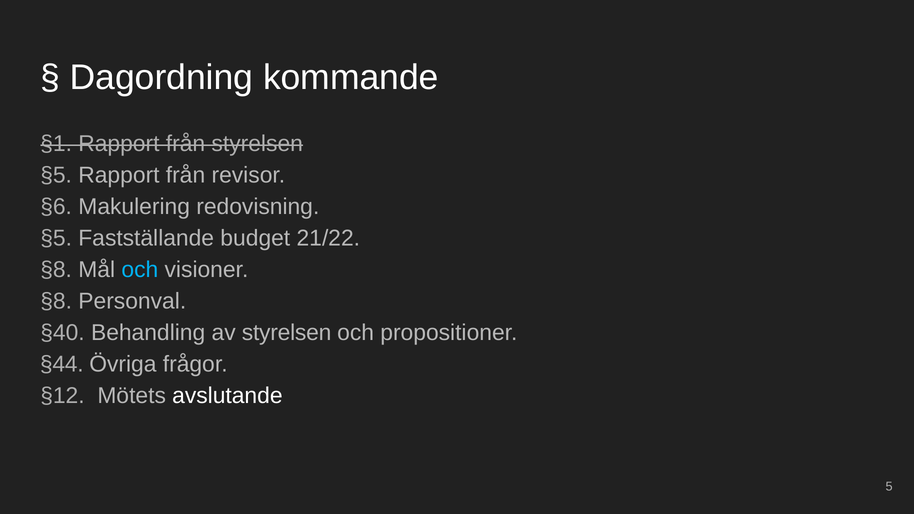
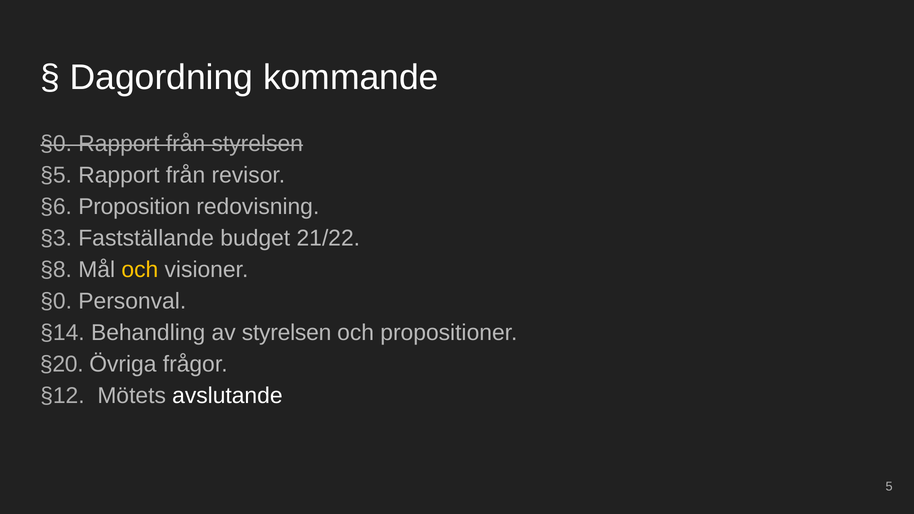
§1: §1 -> §0 (56, 144)
Makulering: Makulering -> Proposition (134, 207)
§5: §5 -> §3 (56, 238)
och colour: light blue -> yellow (140, 270)
§8: §8 -> §0 (56, 301)
§40: §40 -> §14 (62, 333)
§44: §44 -> §20 (62, 364)
